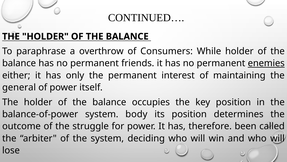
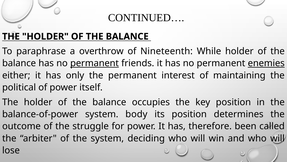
Consumers: Consumers -> Nineteenth (167, 51)
permanent underline: none -> present (95, 63)
general: general -> political (19, 87)
